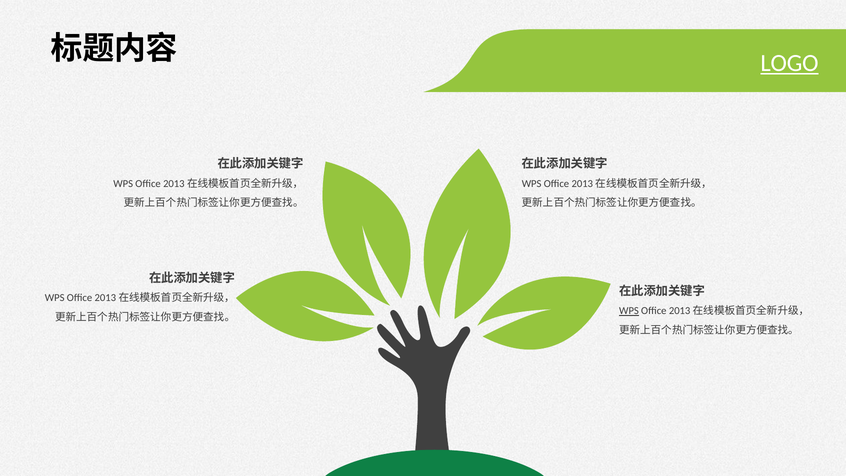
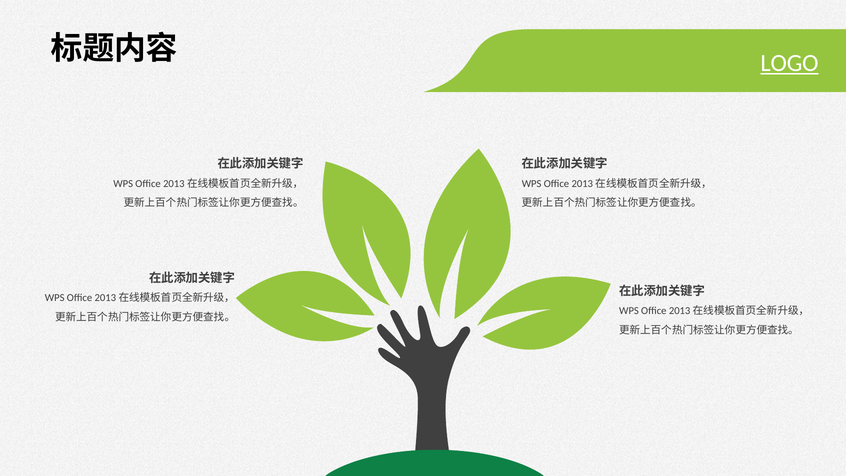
WPS underline: present -> none (629, 311)
